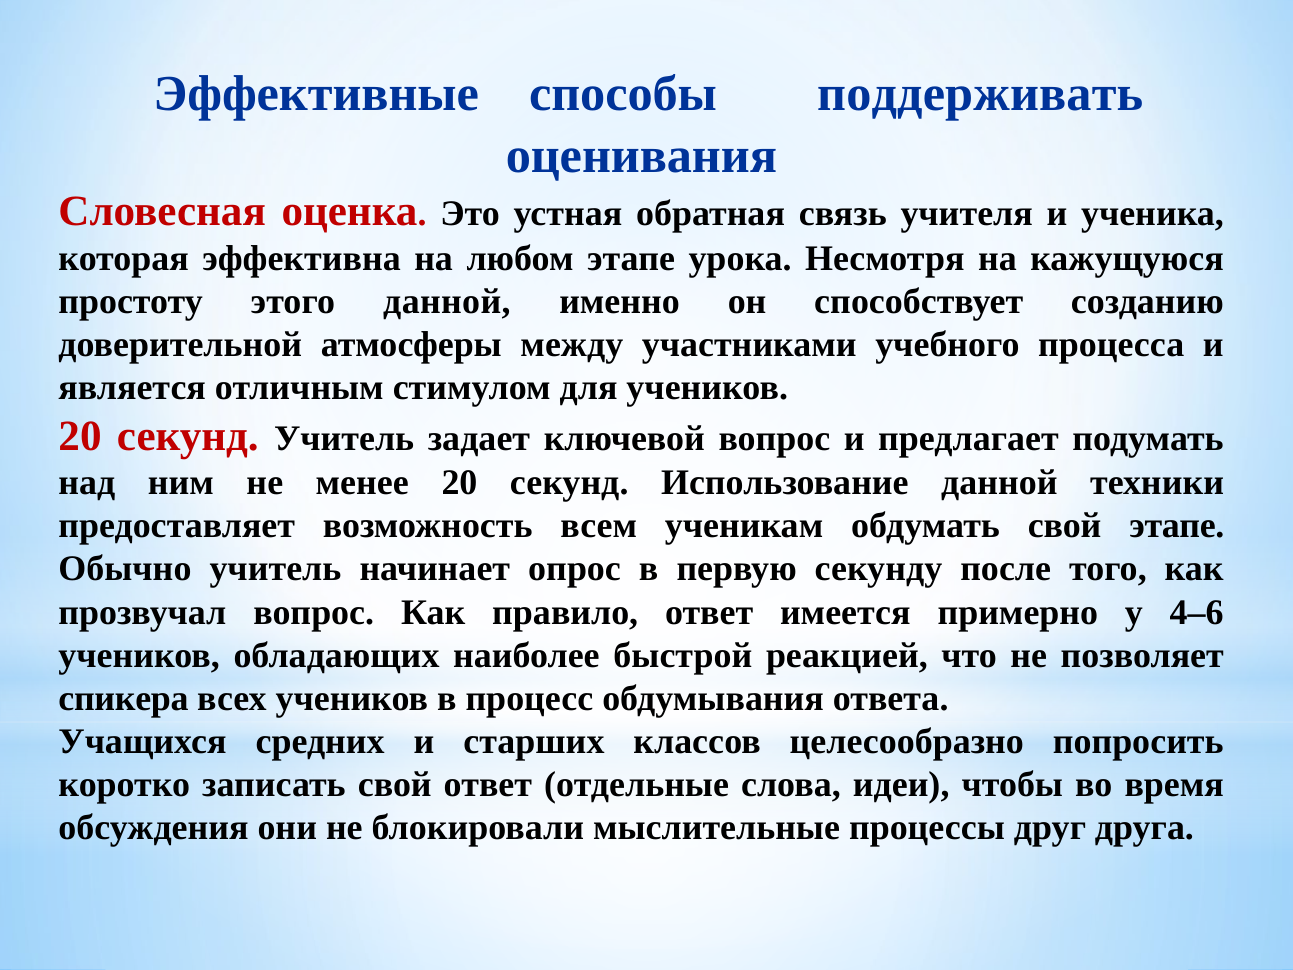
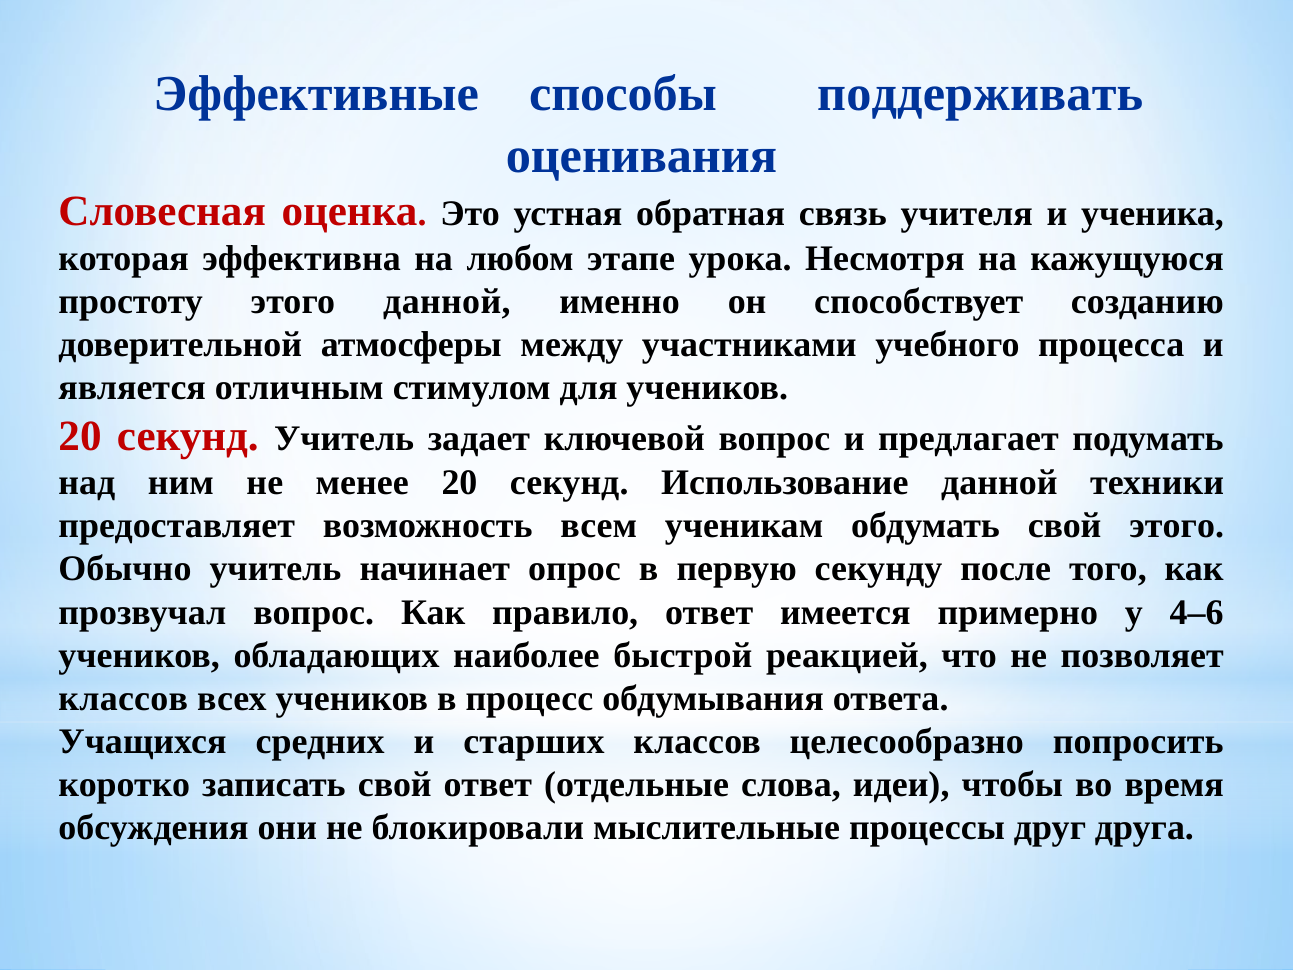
свой этапе: этапе -> этого (1177, 526)
спикера: спикера -> классов (123, 698)
